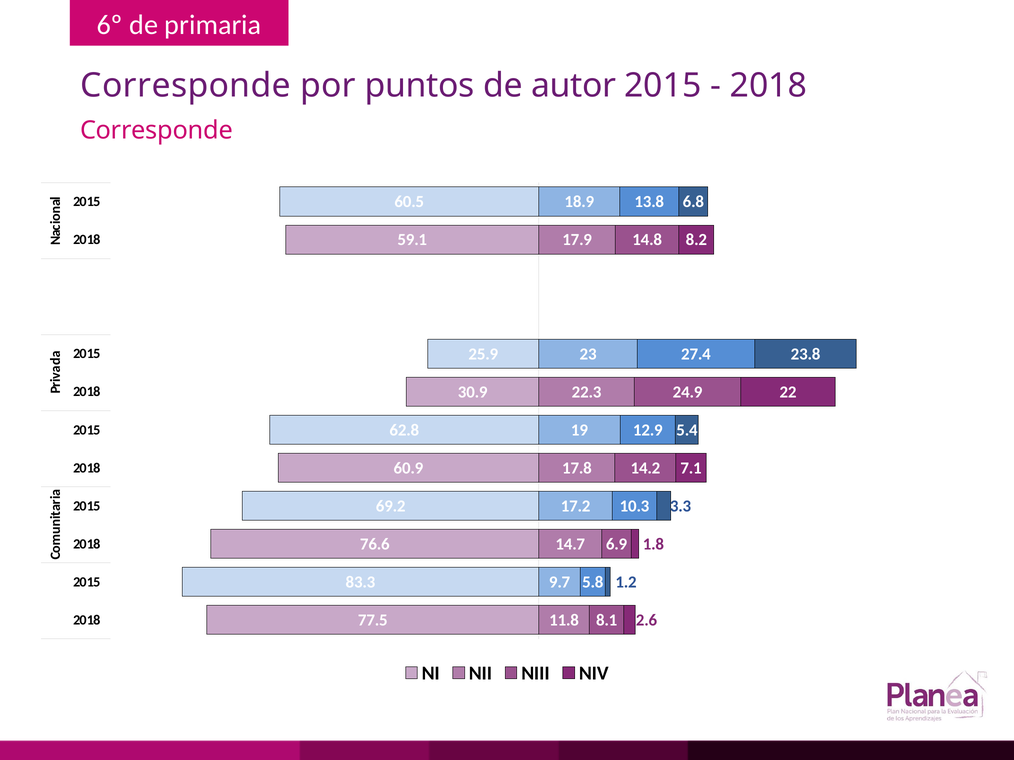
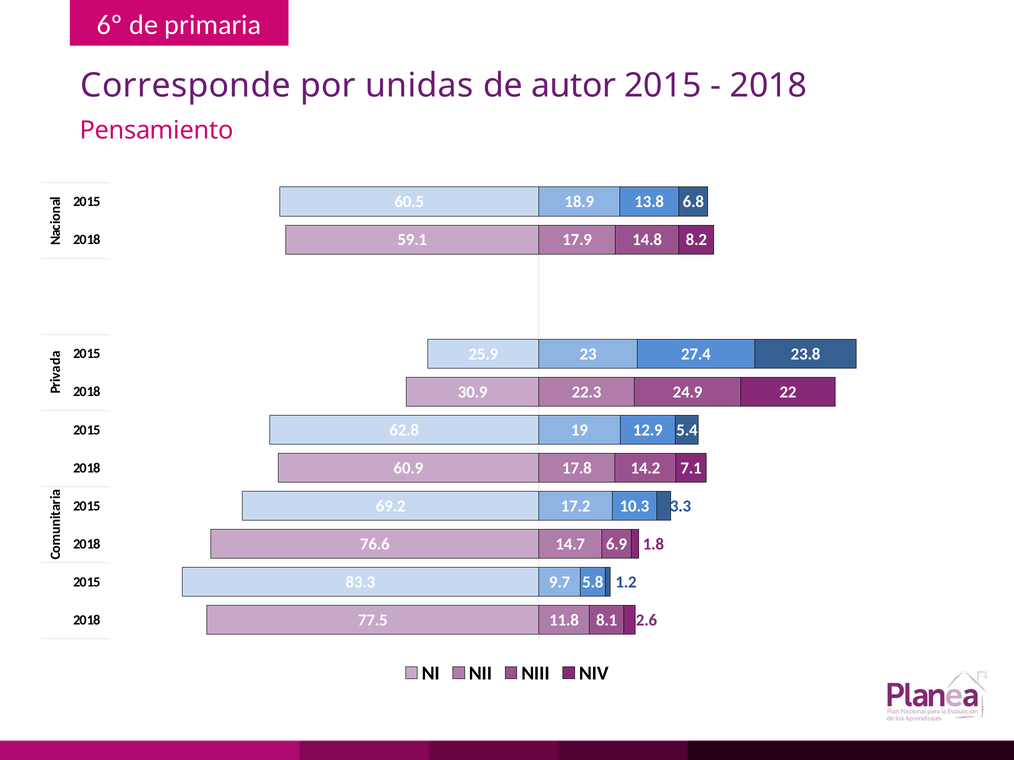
puntos: puntos -> unidas (419, 86)
Corresponde: Corresponde -> Pensamiento (156, 131)
